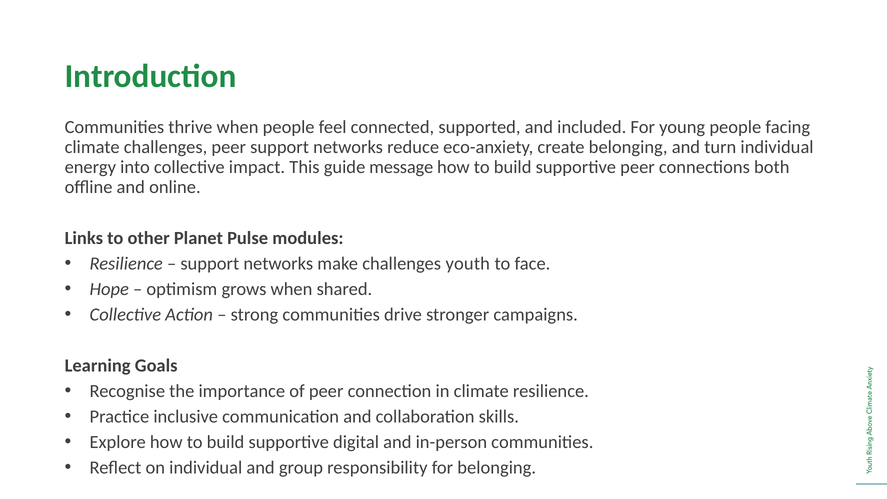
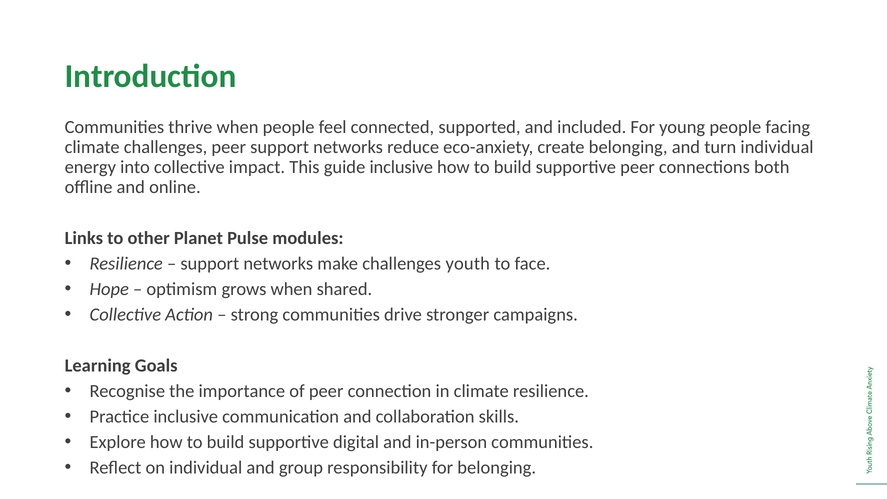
guide message: message -> inclusive (401, 167)
